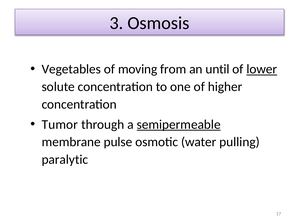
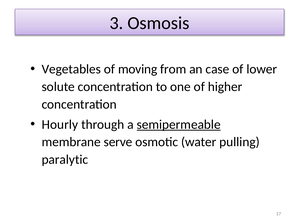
until: until -> case (217, 69)
lower underline: present -> none (262, 69)
Tumor: Tumor -> Hourly (60, 125)
pulse: pulse -> serve (118, 142)
